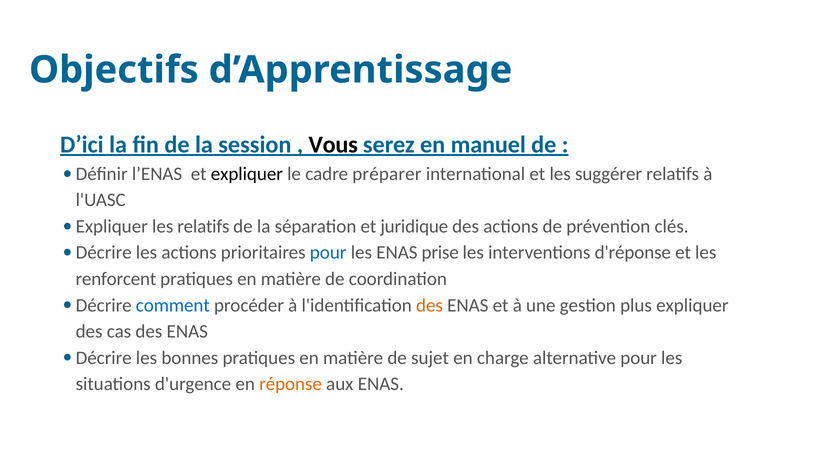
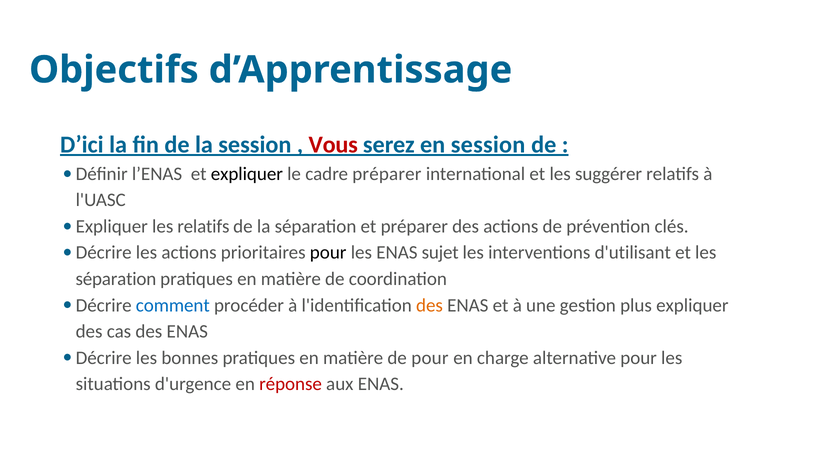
Vous colour: black -> red (333, 144)
en manuel: manuel -> session (488, 144)
et juridique: juridique -> préparer (414, 226)
pour colour: blue -> black (328, 252)
prise: prise -> sujet (440, 252)
d'réponse: d'réponse -> d'utilisant (633, 252)
renforcent: renforcent -> séparation (116, 279)
de sujet: sujet -> pour (430, 357)
réponse colour: orange -> red (291, 384)
